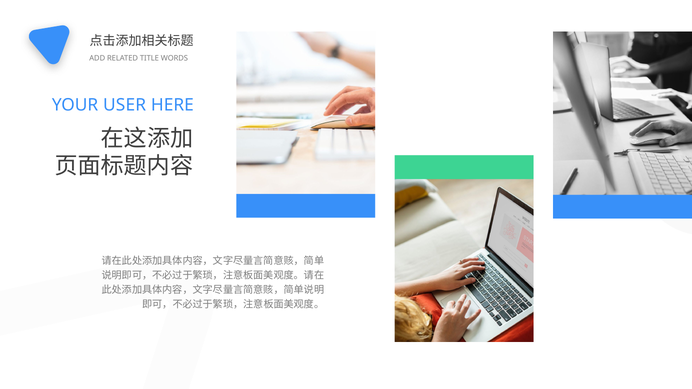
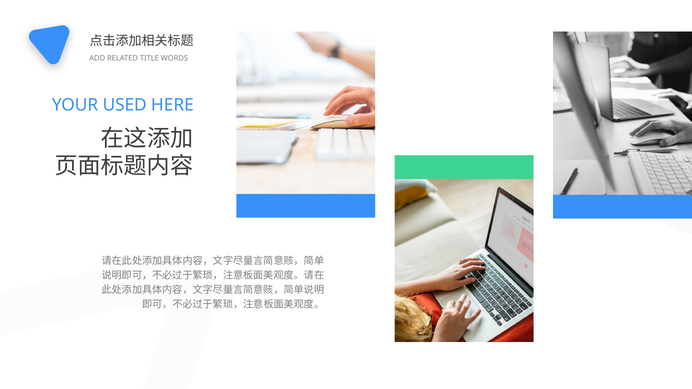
USER: USER -> USED (125, 105)
